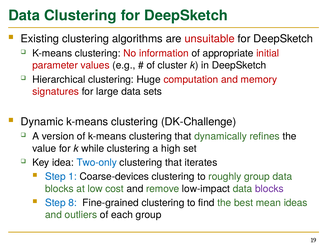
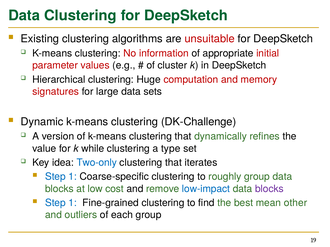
high: high -> type (171, 149)
Coarse-devices: Coarse-devices -> Coarse-specific (114, 177)
low-impact colour: black -> blue (206, 189)
8: 8 -> 1 (73, 203)
ideas: ideas -> other (296, 203)
